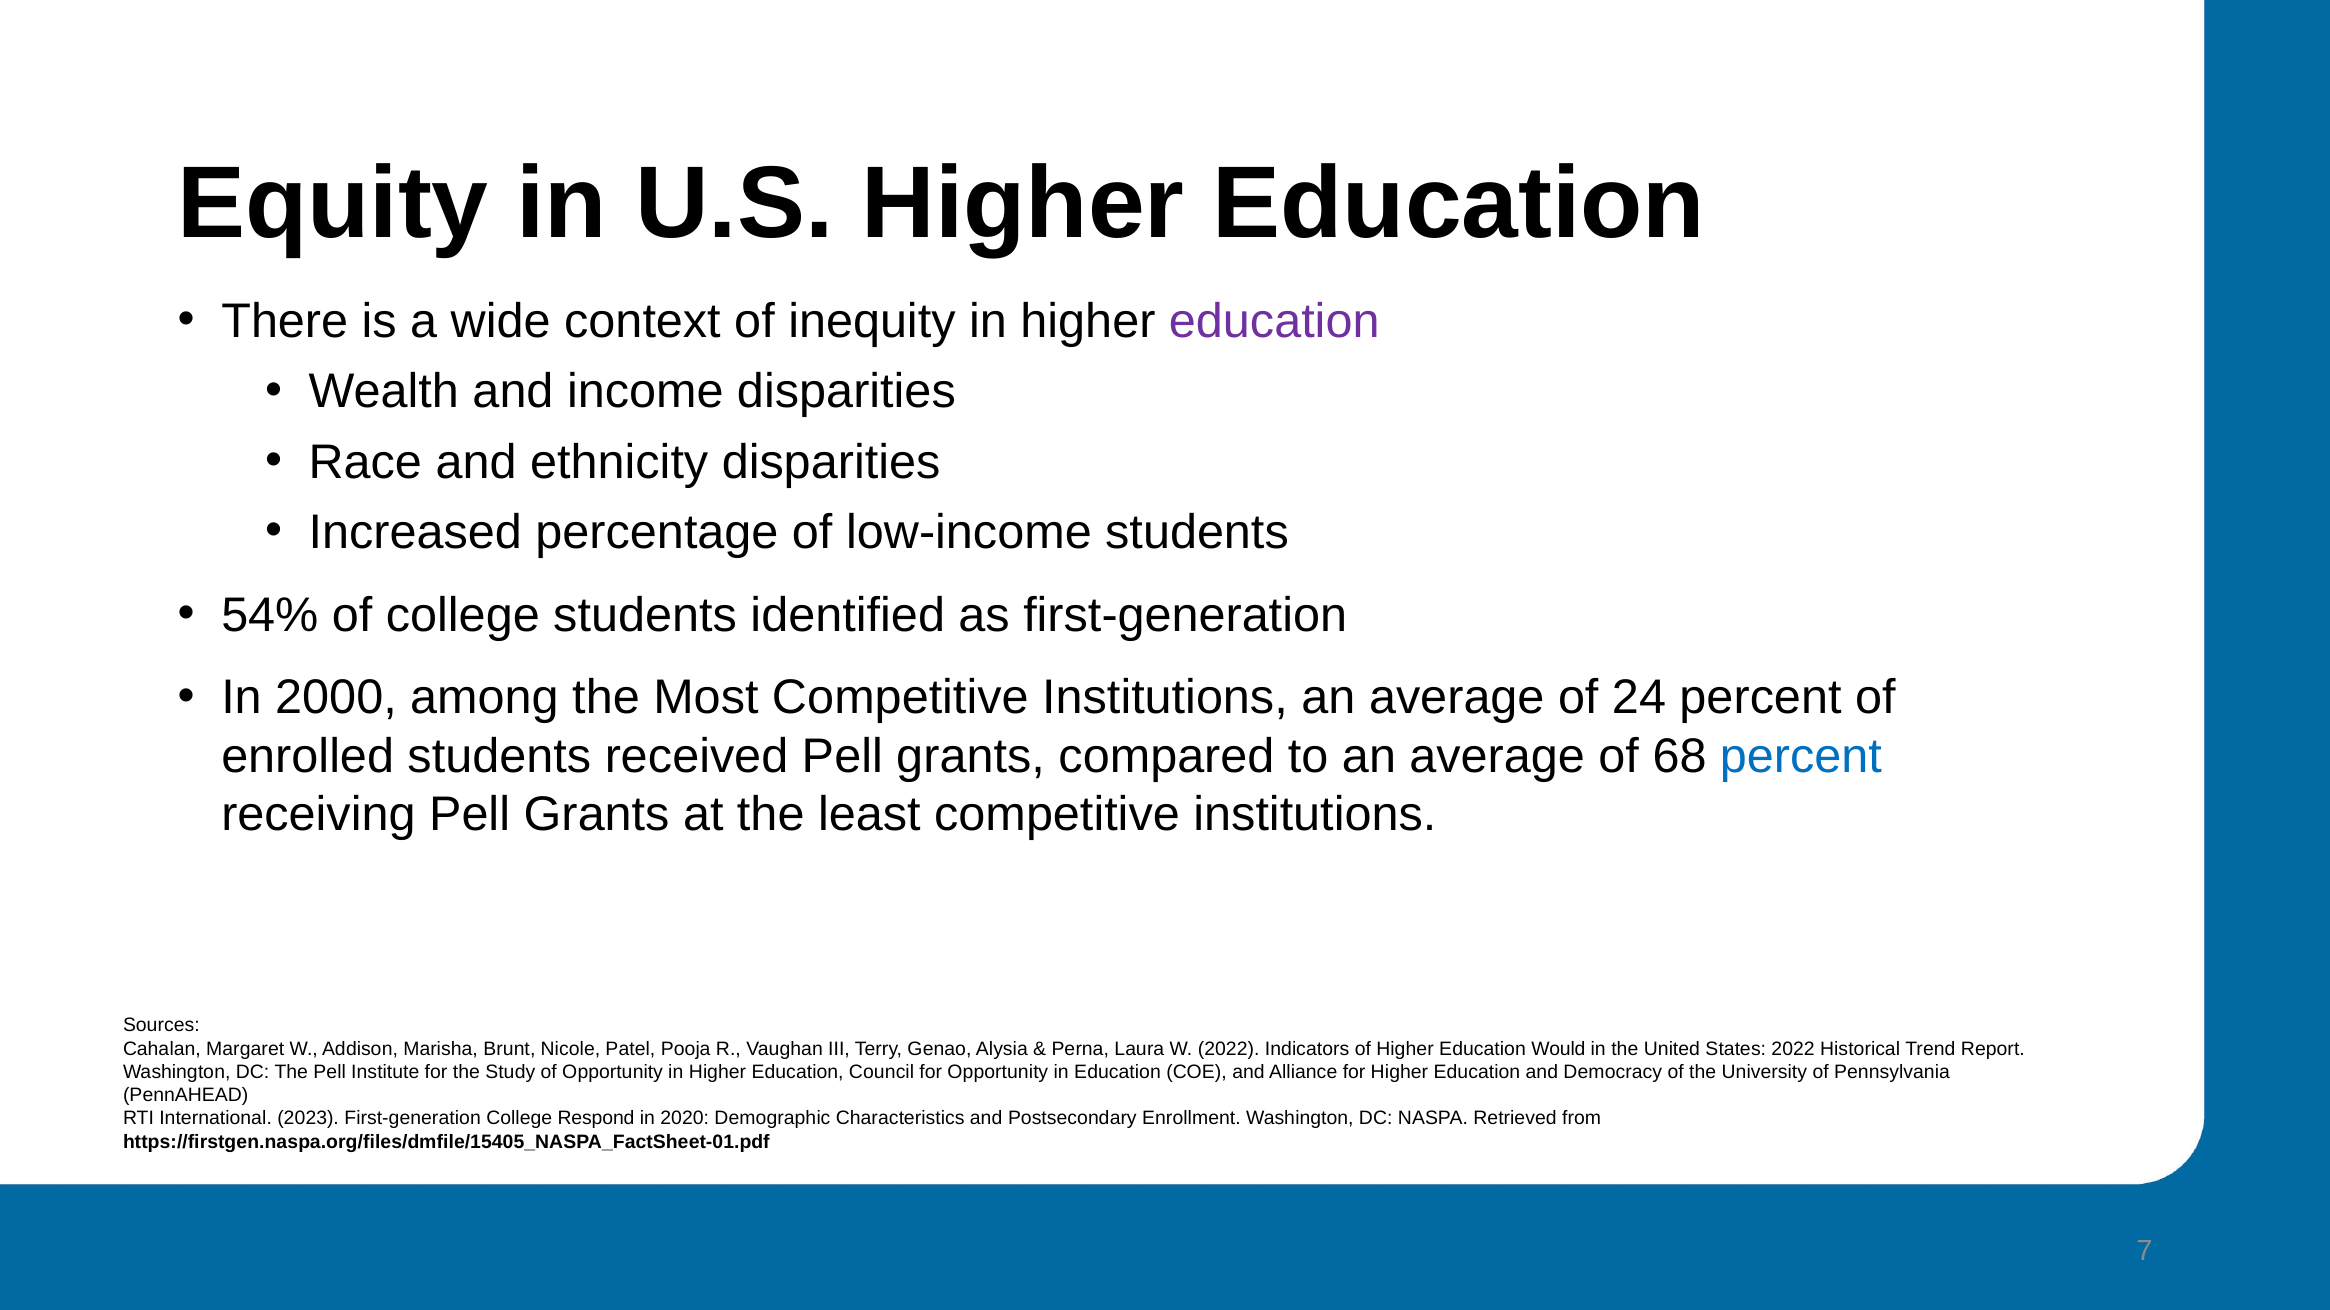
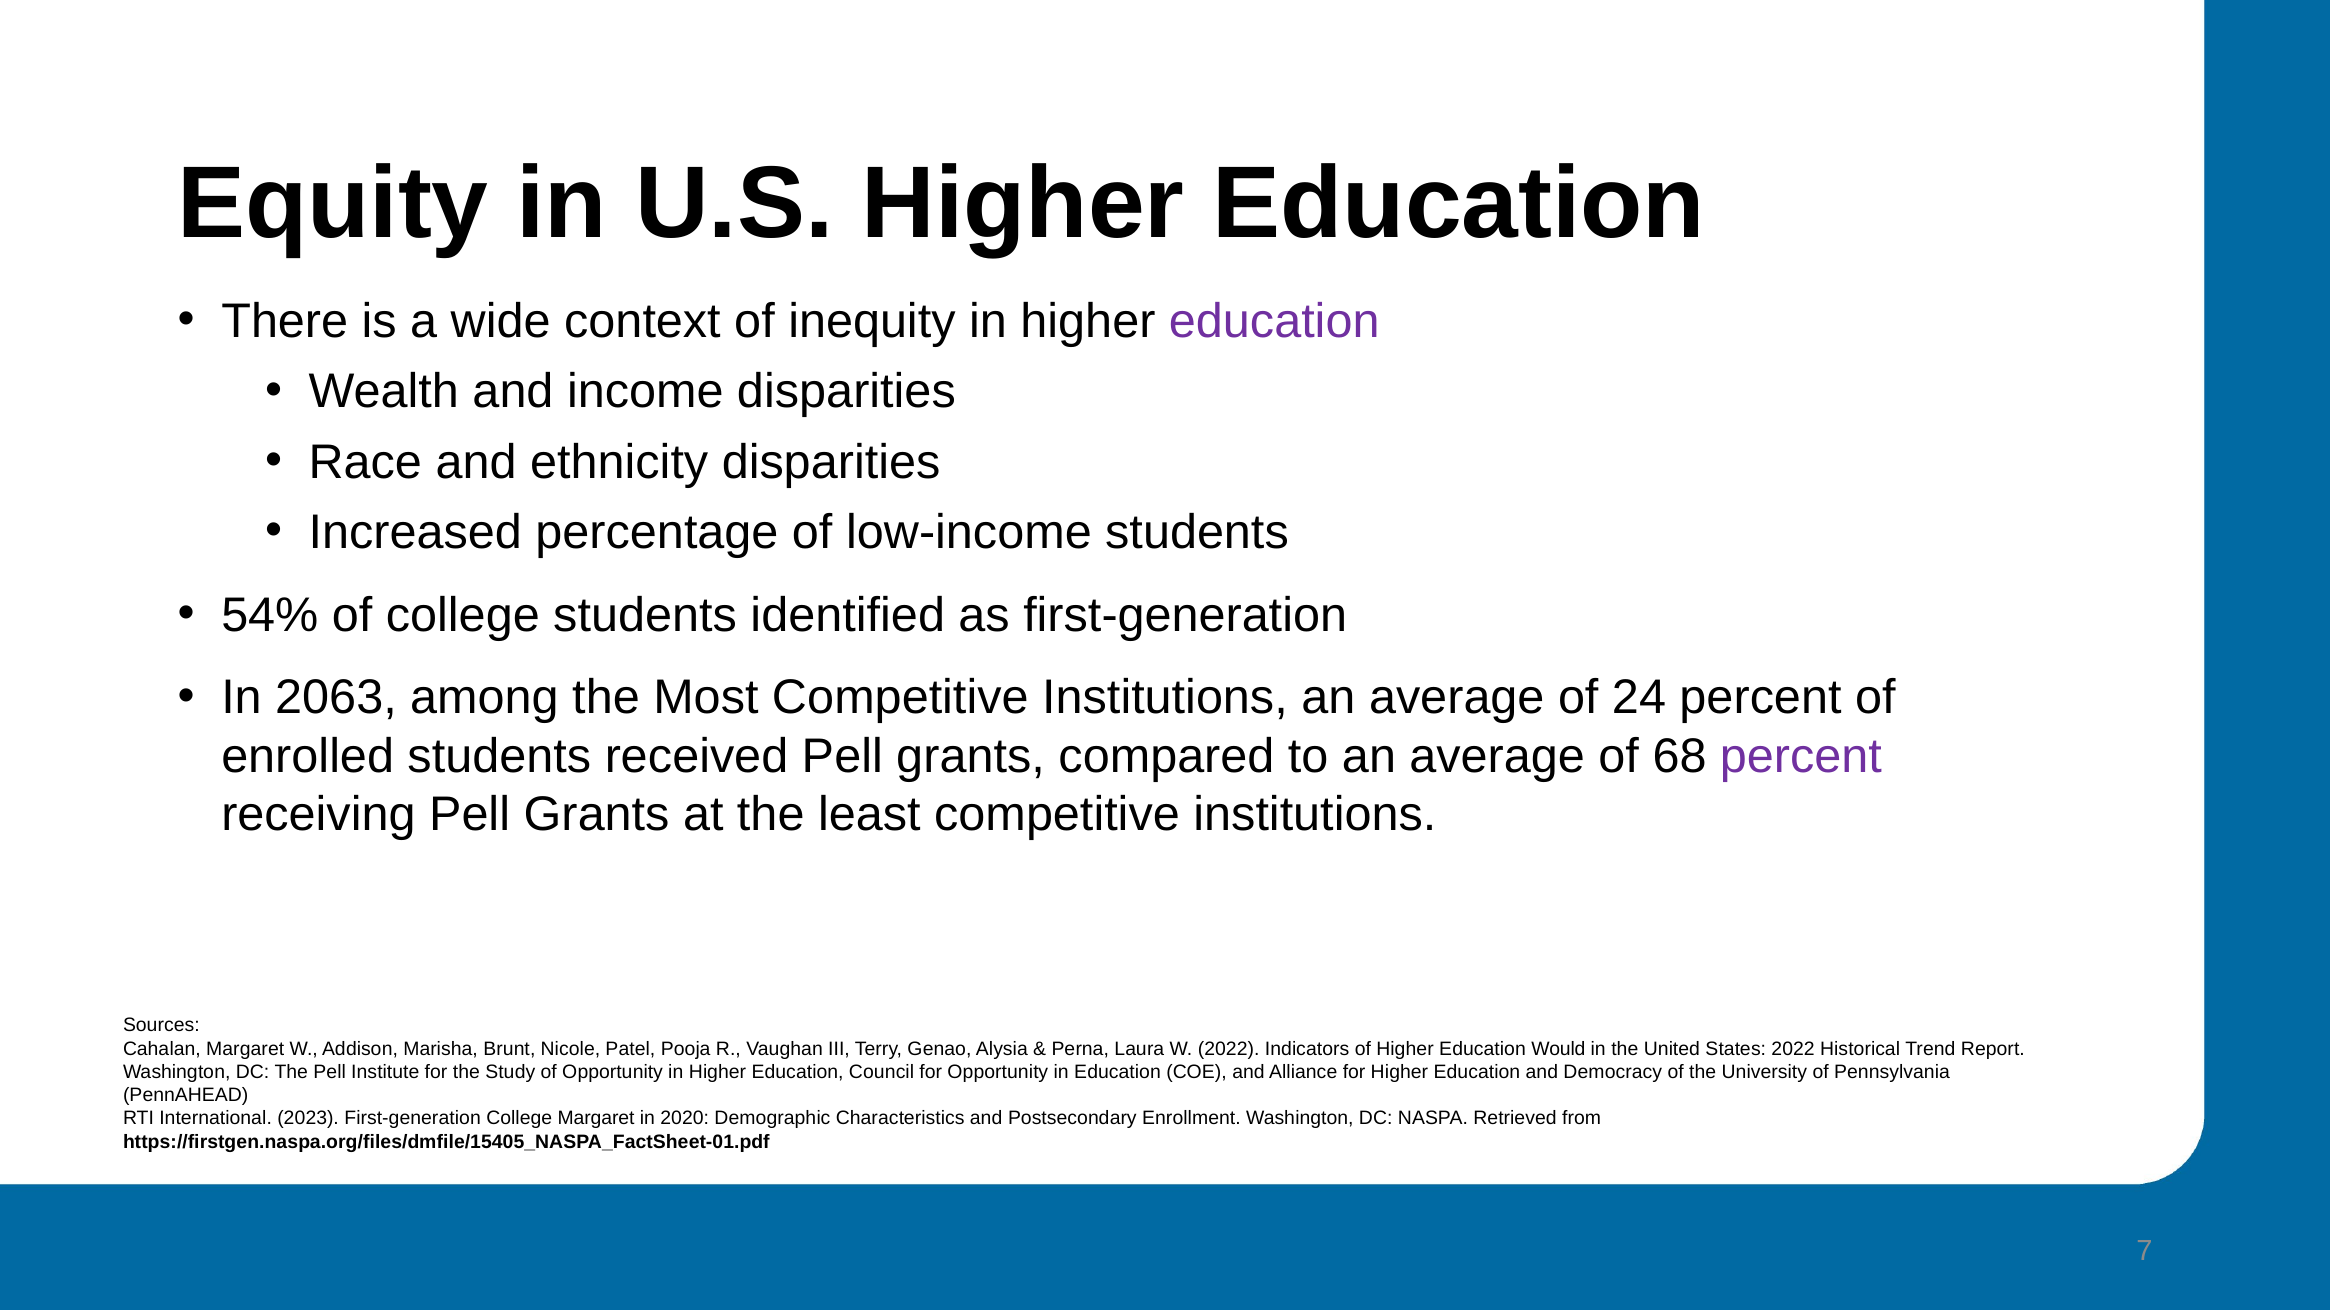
2000: 2000 -> 2063 (336, 698)
percent colour: blue -> purple (1801, 756)
College Respond: Respond -> Margaret (596, 1119)
